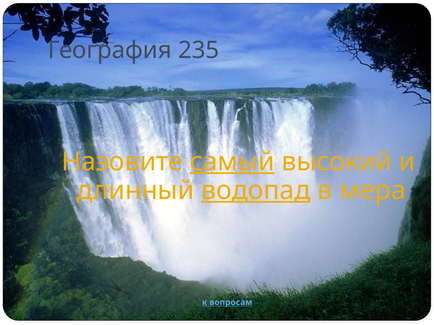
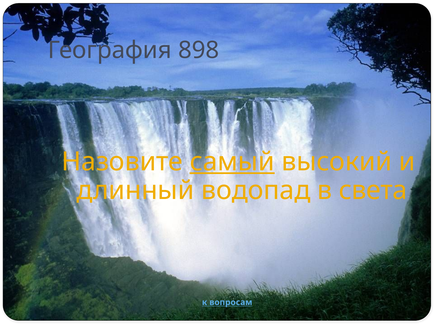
235: 235 -> 898 (199, 50)
водопад underline: present -> none (256, 191)
мера: мера -> света (373, 191)
